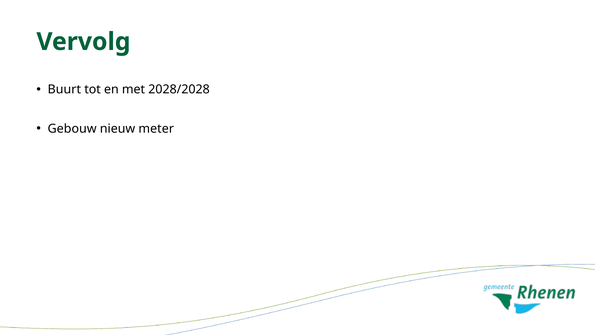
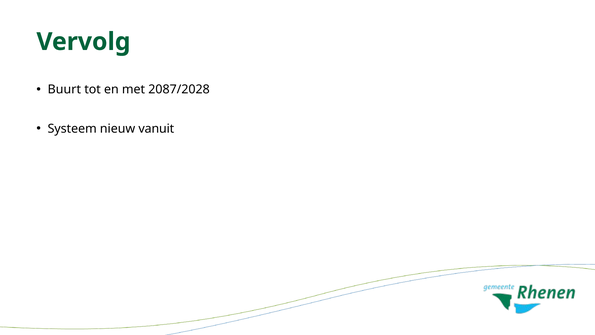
2028/2028: 2028/2028 -> 2087/2028 (179, 89)
Gebouw: Gebouw -> Systeem (72, 129)
meter: meter -> vanuit (156, 129)
